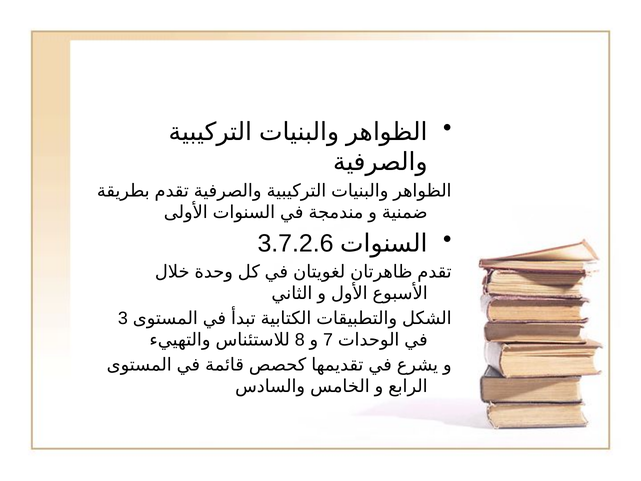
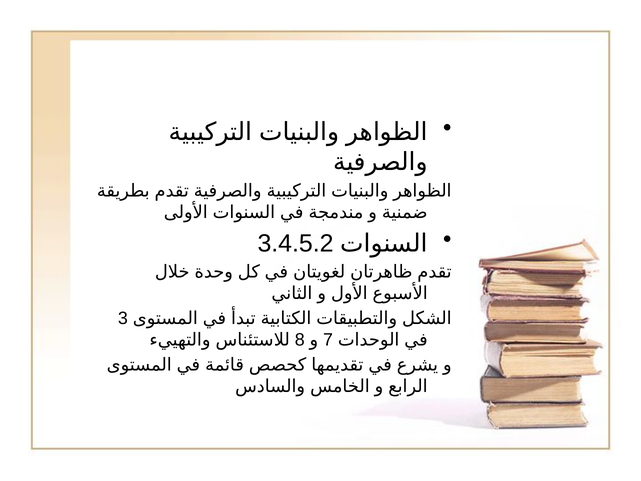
3.7.2.6: 3.7.2.6 -> 3.4.5.2 (296, 243)
